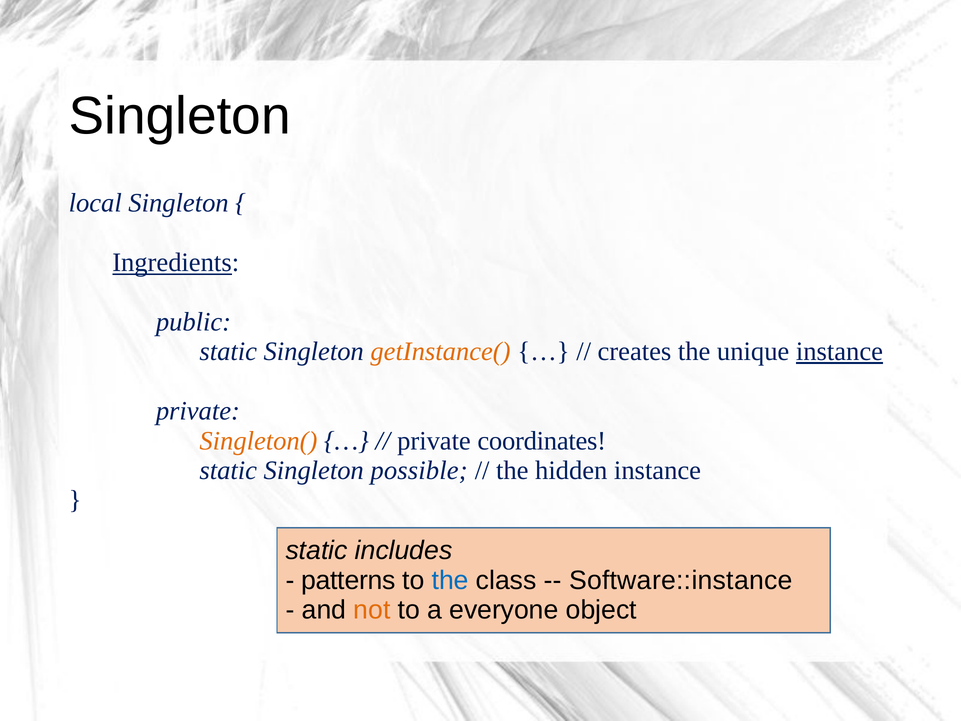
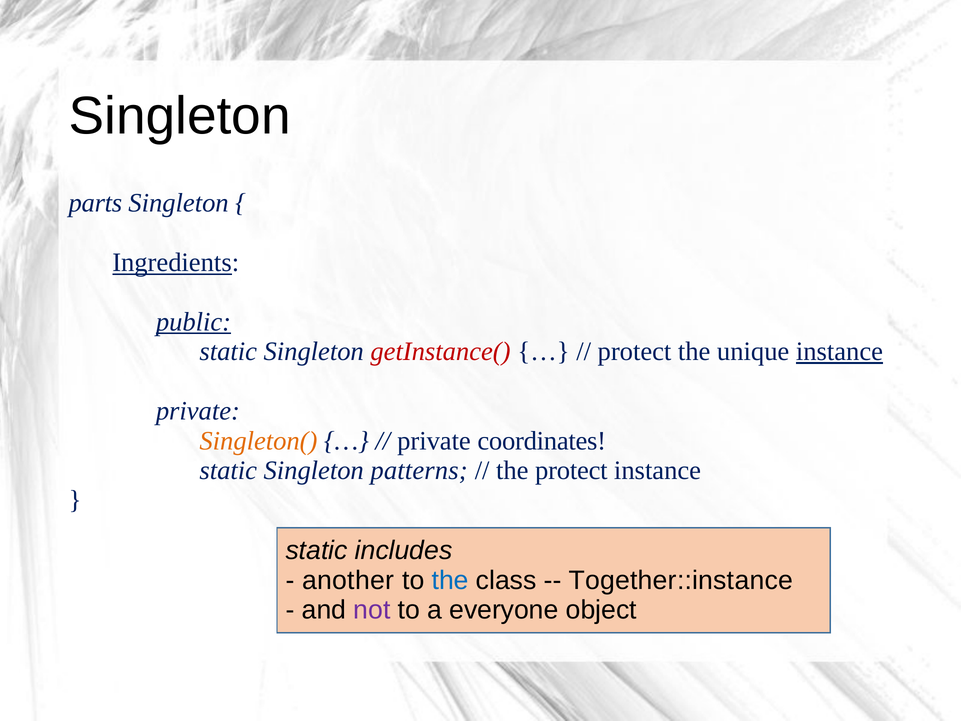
local: local -> parts (95, 203)
public underline: none -> present (193, 322)
getInstance( colour: orange -> red (440, 351)
creates: creates -> protect (634, 351)
possible: possible -> patterns (419, 470)
the hidden: hidden -> protect (571, 470)
patterns: patterns -> another (348, 580)
Software::instance: Software::instance -> Together::instance (681, 580)
not colour: orange -> purple (372, 610)
